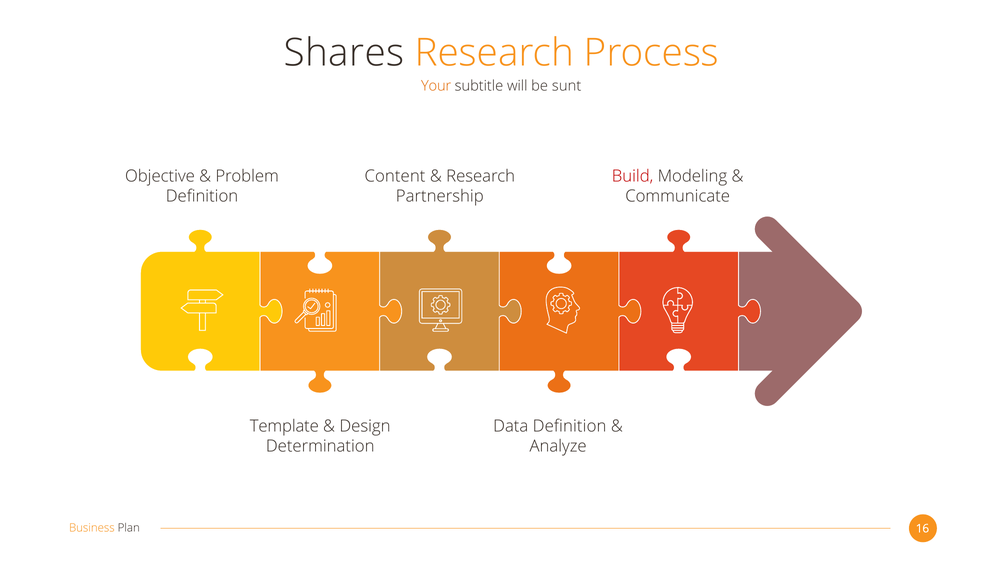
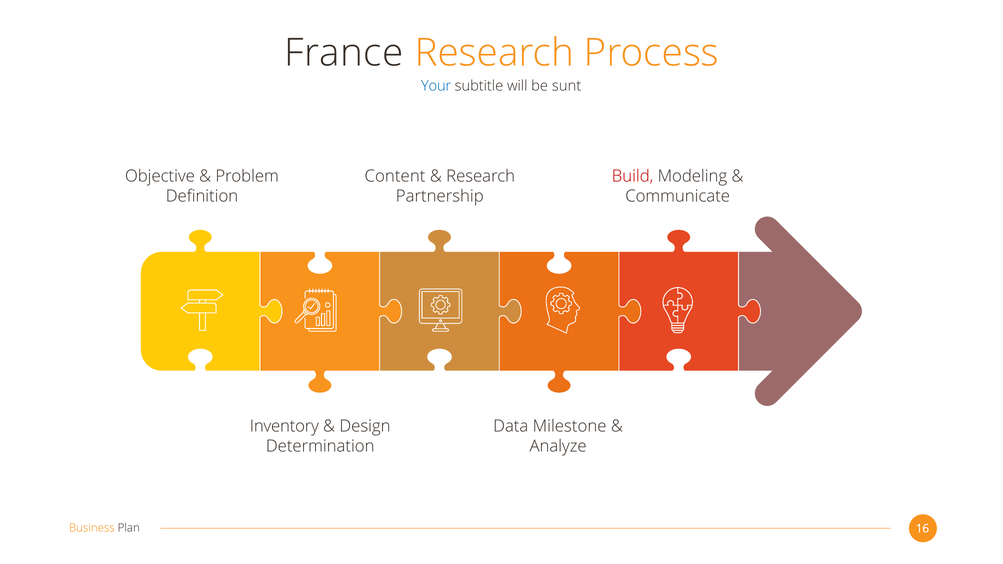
Shares: Shares -> France (344, 53)
Your colour: orange -> blue (436, 86)
Template: Template -> Inventory (284, 426)
Data Definition: Definition -> Milestone (570, 426)
